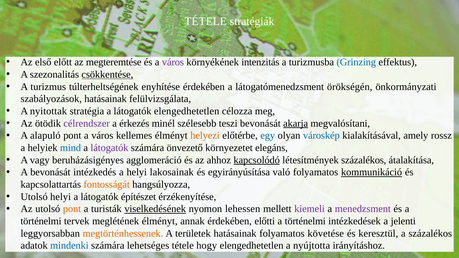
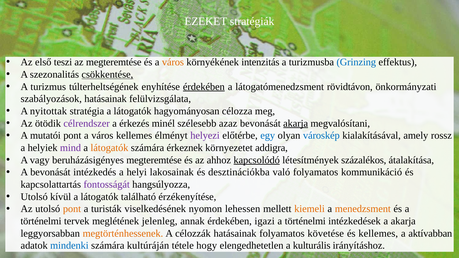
TÉTELE: TÉTELE -> EZEKET (206, 21)
előtt: előtt -> teszi (63, 62)
város colour: purple -> orange (173, 62)
érdekében underline: none -> present (204, 87)
örökségén: örökségén -> rövidtávon (350, 87)
látogatók elengedhetetlen: elengedhetetlen -> hagyományosan (187, 111)
teszi: teszi -> azaz (228, 123)
alapuló: alapuló -> mutatói (45, 136)
helyezi colour: orange -> purple (205, 136)
mind colour: blue -> purple (71, 148)
látogatók colour: purple -> orange (109, 148)
önvezető: önvezető -> érkeznek (185, 148)
elegáns: elegáns -> addigra (271, 148)
beruházásigényes agglomeráció: agglomeráció -> megteremtése (154, 160)
egyirányúsítása: egyirányúsítása -> desztinációkba (239, 172)
kommunikáció underline: present -> none (372, 172)
fontosságát colour: orange -> purple (107, 185)
Utolsó helyi: helyi -> kívül (61, 197)
építészet: építészet -> található (138, 197)
viselkedésének underline: present -> none (155, 209)
kiemeli colour: purple -> orange (310, 209)
menedzsment colour: purple -> orange (363, 209)
meglétének élményt: élményt -> jelenleg (160, 221)
előtti: előtti -> igazi (265, 221)
a jelenti: jelenti -> akarja (403, 221)
területek: területek -> célozzák (193, 234)
és keresztül: keresztül -> kellemes (378, 234)
a százalékos: százalékos -> aktívabban (430, 234)
lehetséges: lehetséges -> kultúráján (148, 246)
nyújtotta: nyújtotta -> kulturális (312, 246)
